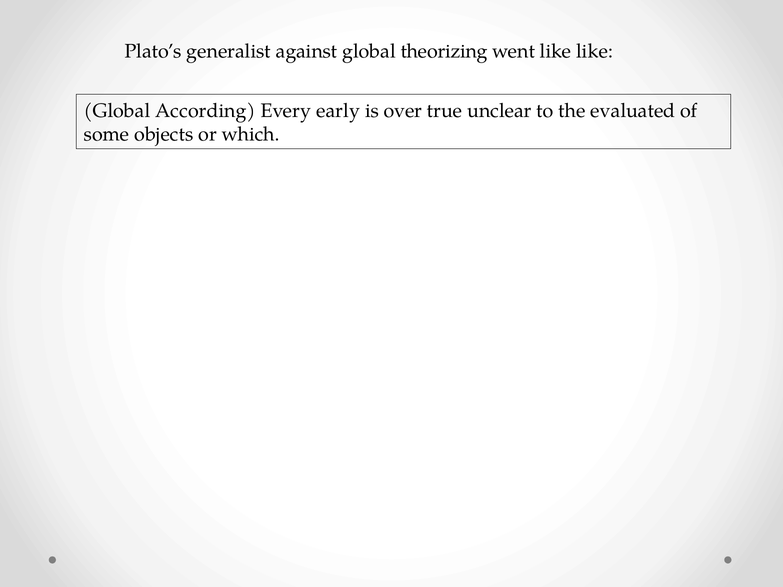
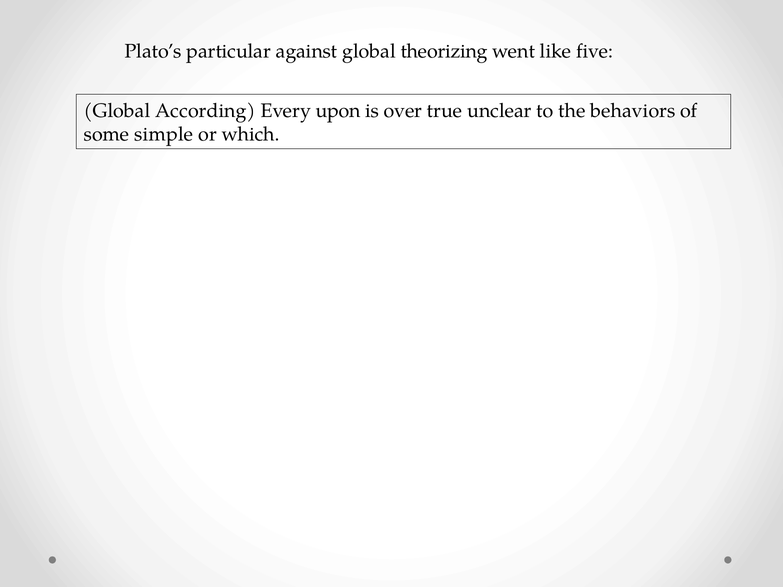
generalist: generalist -> particular (229, 51)
like like: like -> five (595, 51)
early: early -> upon (338, 111)
evaluated: evaluated -> behaviors (633, 111)
objects: objects -> simple (164, 135)
